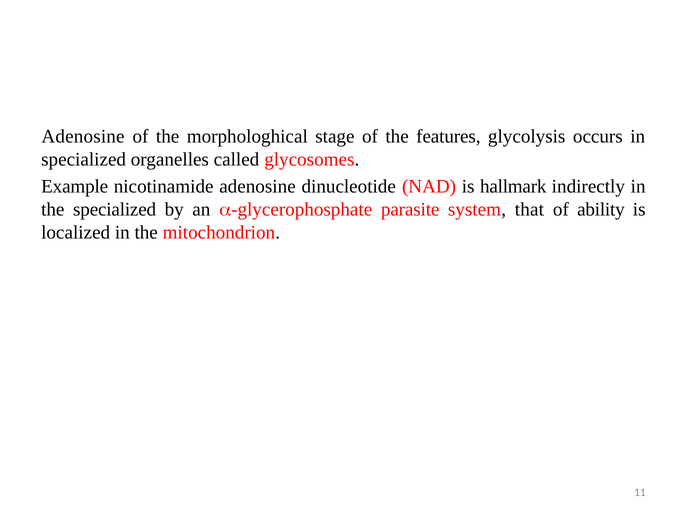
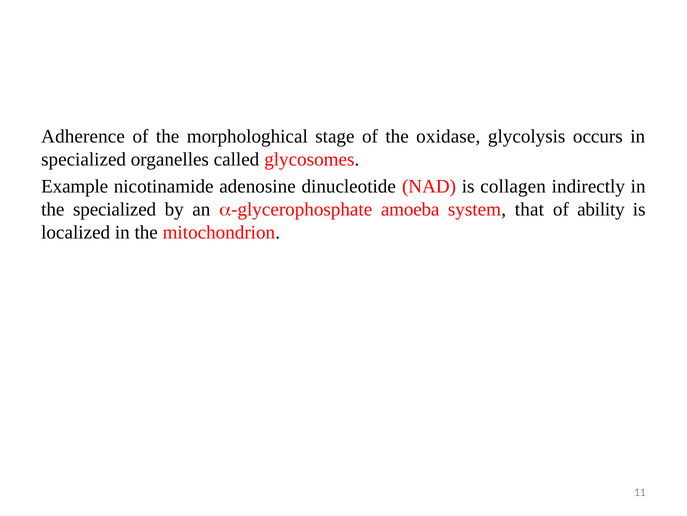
Adenosine: Adenosine -> Adherence (83, 136)
features: features -> oxidase (448, 136)
hallmark: hallmark -> collagen (513, 186)
parasite: parasite -> amoeba (410, 209)
